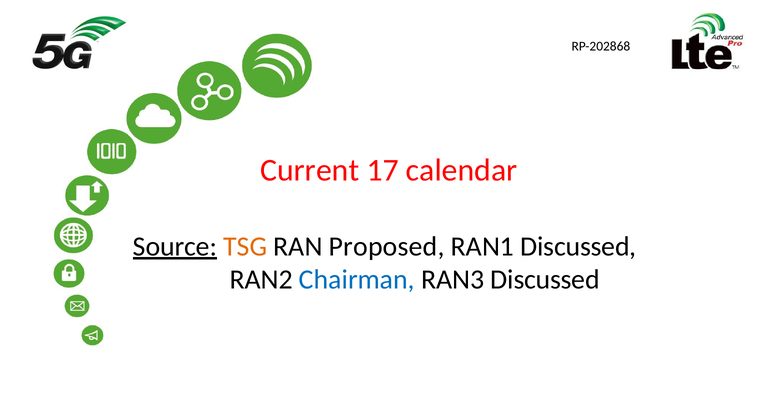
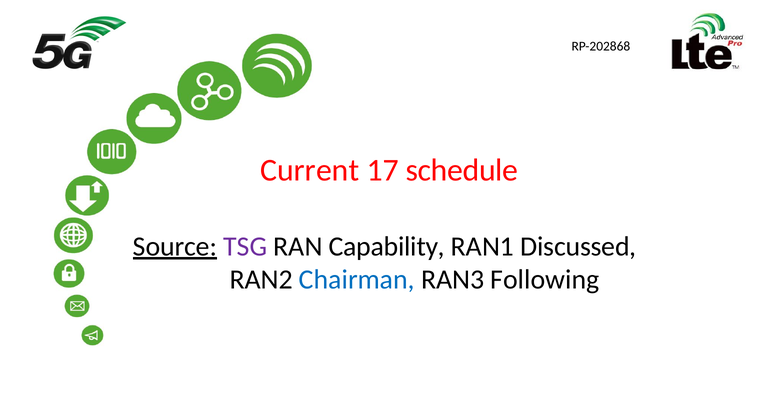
calendar: calendar -> schedule (462, 170)
TSG colour: orange -> purple (245, 247)
Proposed: Proposed -> Capability (387, 247)
RAN3 Discussed: Discussed -> Following (545, 280)
